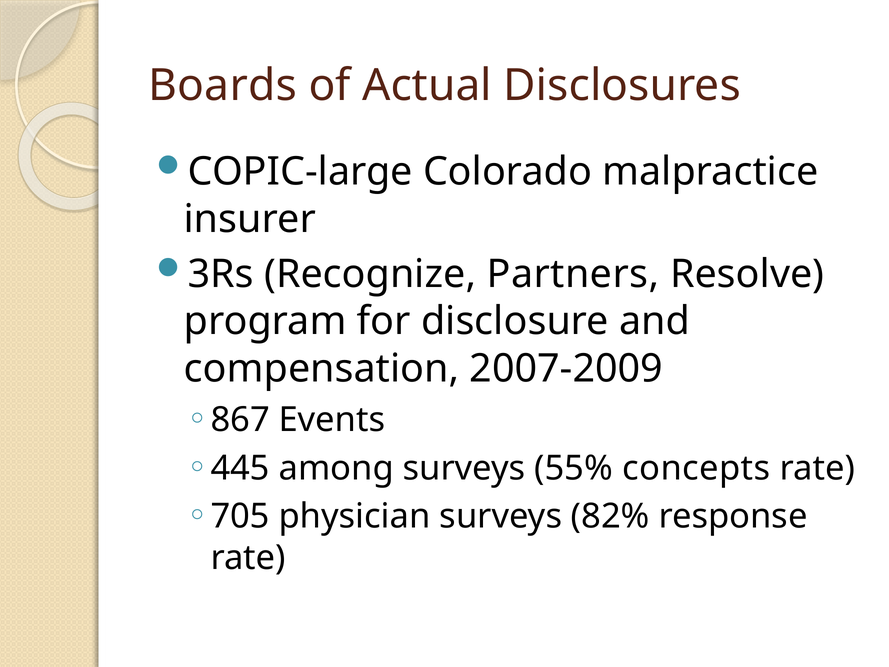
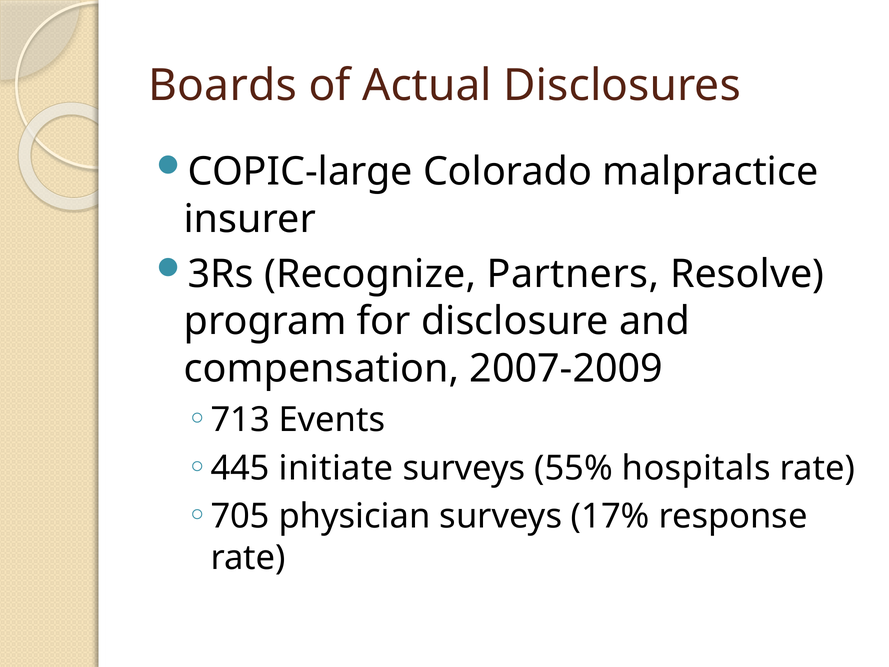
867: 867 -> 713 (240, 420)
among: among -> initiate (336, 468)
concepts: concepts -> hospitals (696, 468)
82%: 82% -> 17% (610, 516)
